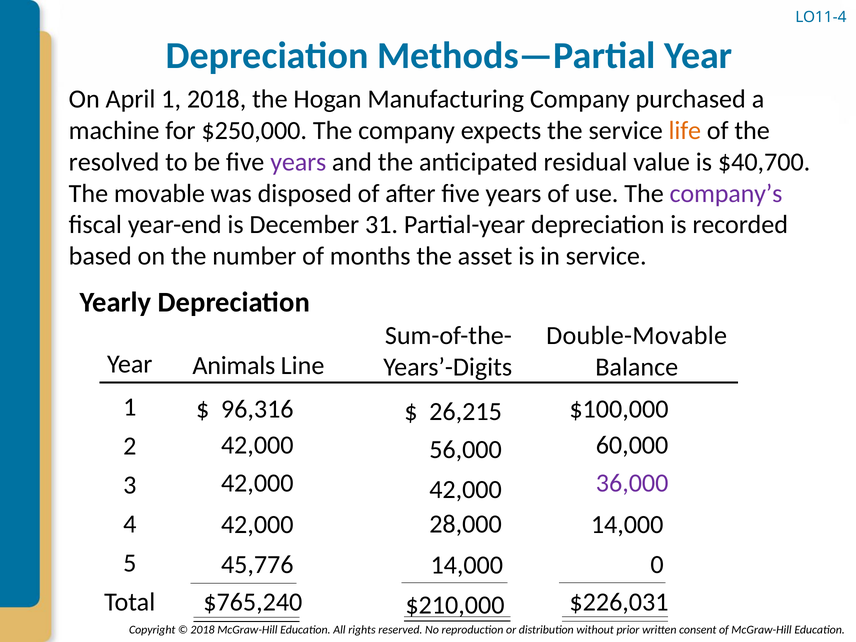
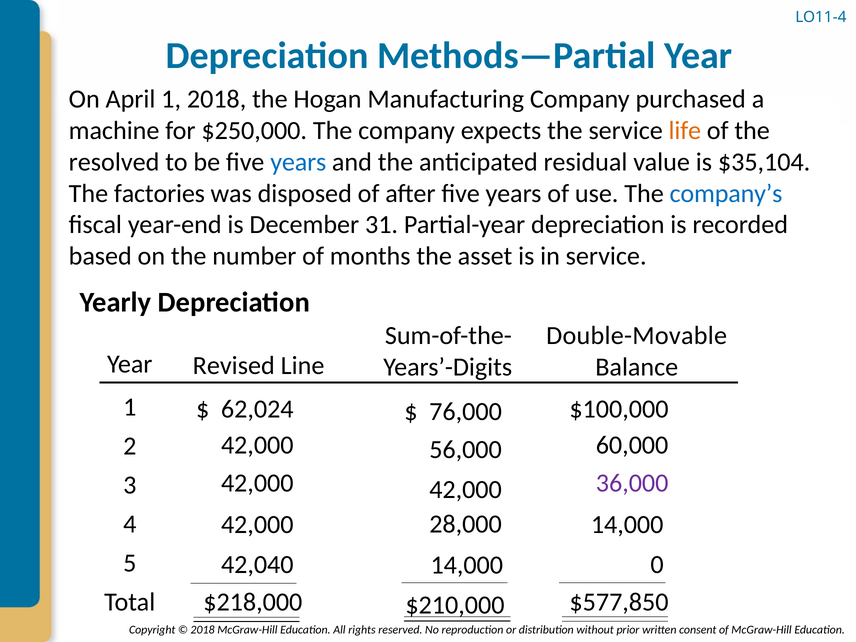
years colour: purple -> blue (298, 162)
$40,700: $40,700 -> $35,104 (764, 162)
movable: movable -> factories (159, 193)
company’s colour: purple -> blue (726, 193)
Animals: Animals -> Revised (234, 366)
96,316: 96,316 -> 62,024 (257, 409)
26,215: 26,215 -> 76,000 (466, 412)
45,776: 45,776 -> 42,040 (257, 565)
$765,240: $765,240 -> $218,000 (253, 602)
$226,031: $226,031 -> $577,850 (619, 602)
